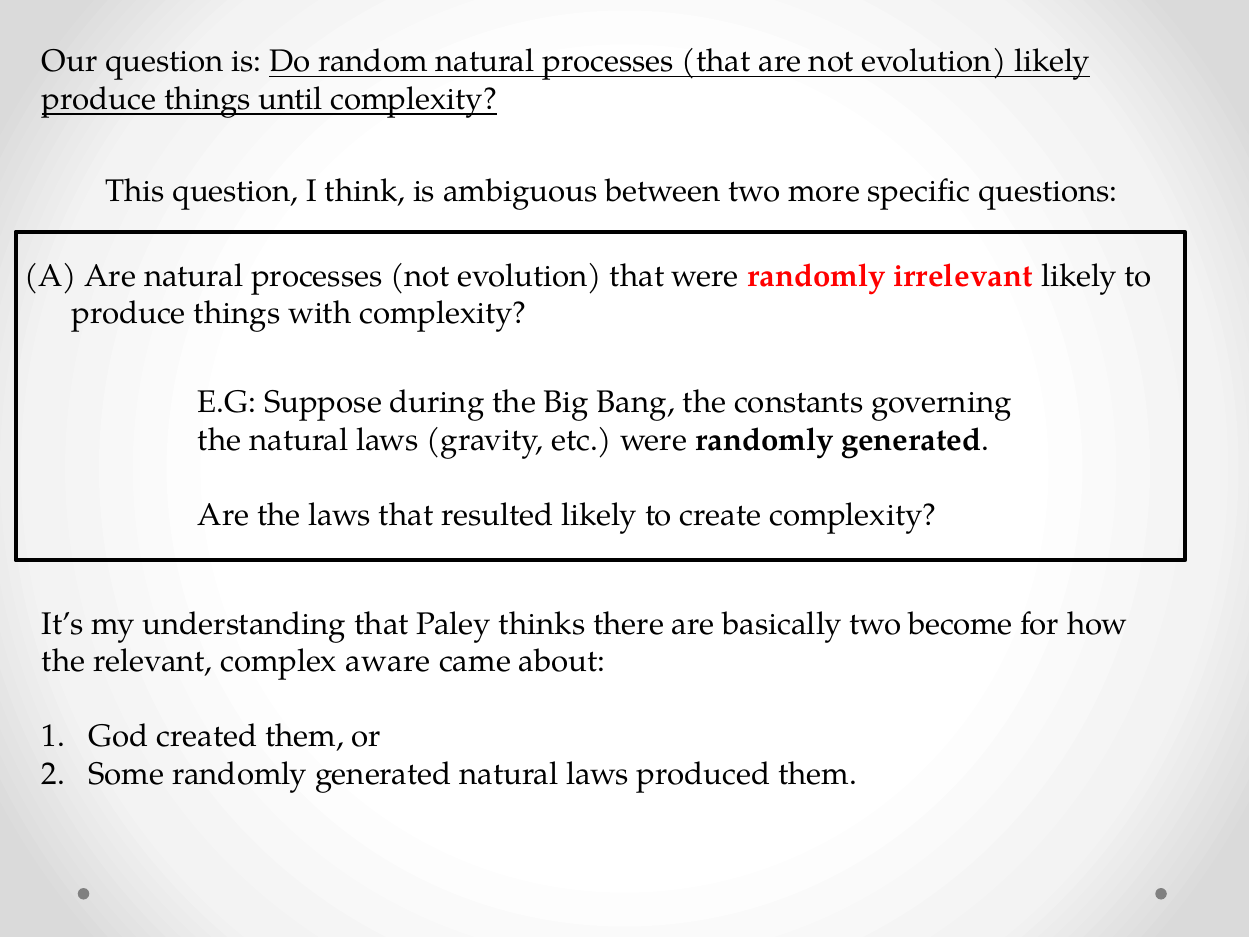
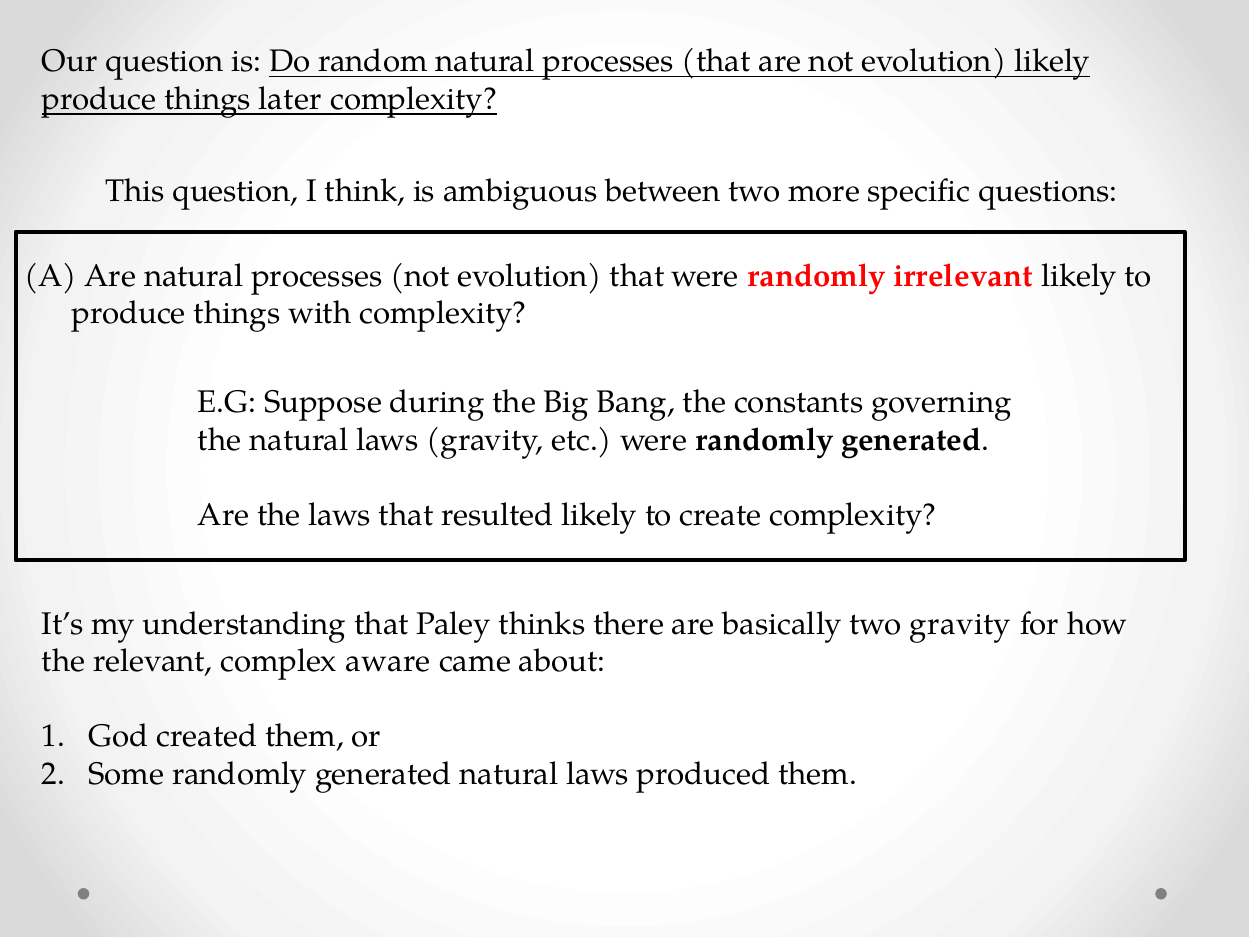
until: until -> later (290, 99)
two become: become -> gravity (961, 624)
